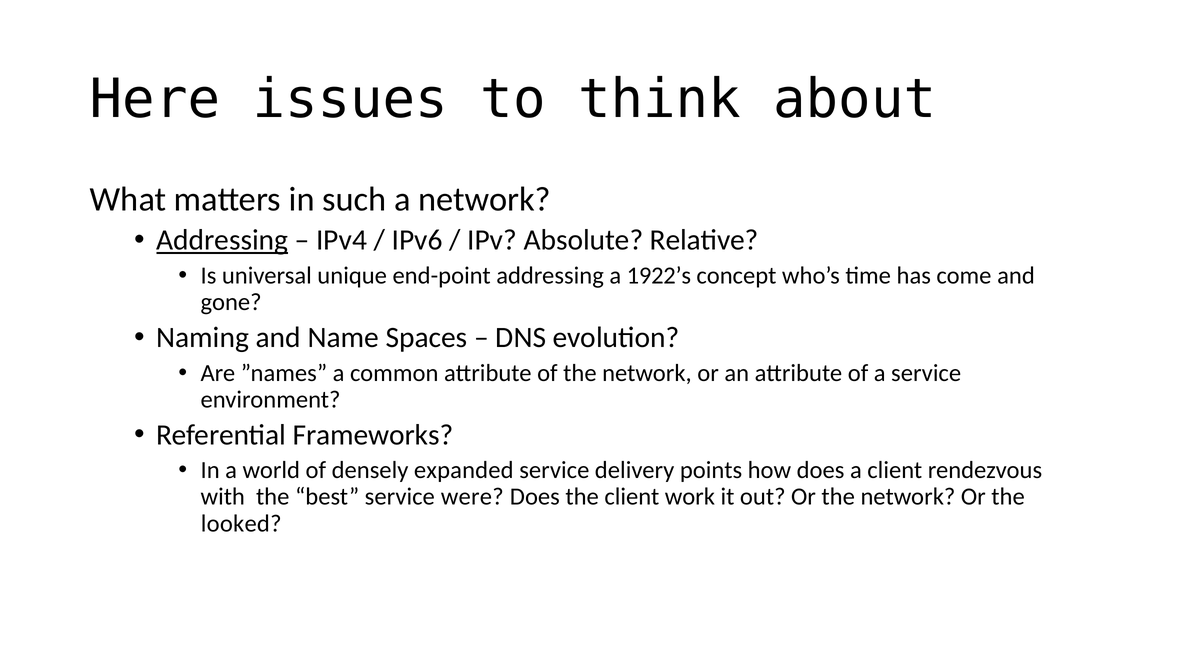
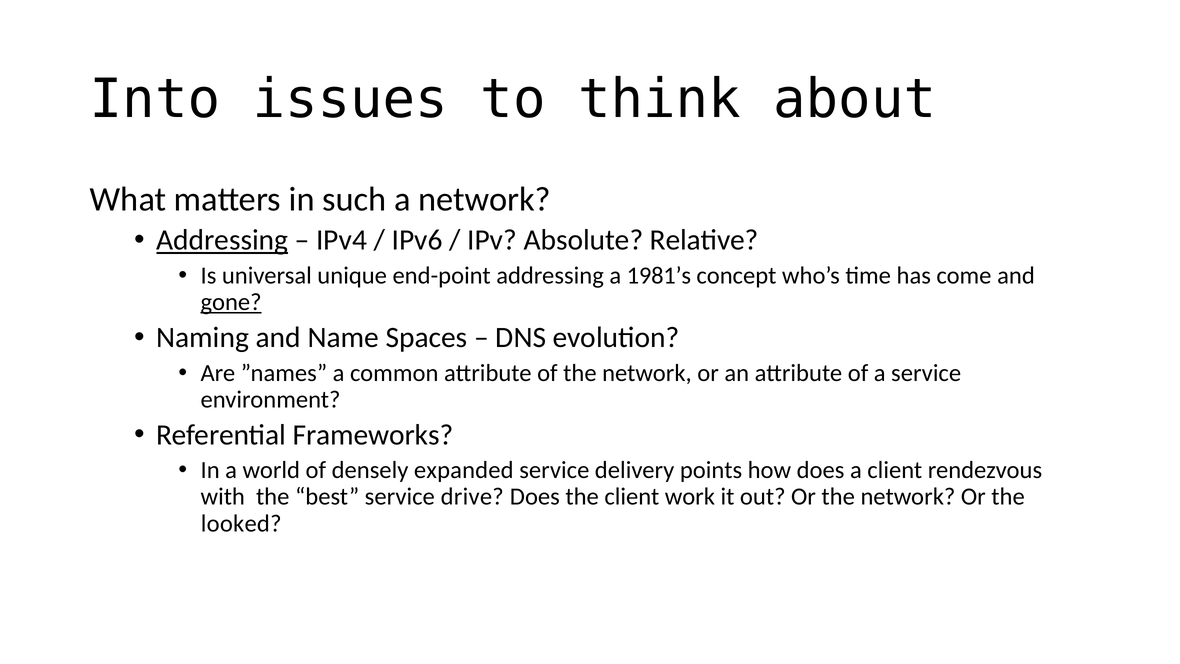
Here: Here -> Into (155, 99)
1922’s: 1922’s -> 1981’s (659, 275)
gone underline: none -> present (231, 302)
were: were -> drive (472, 497)
